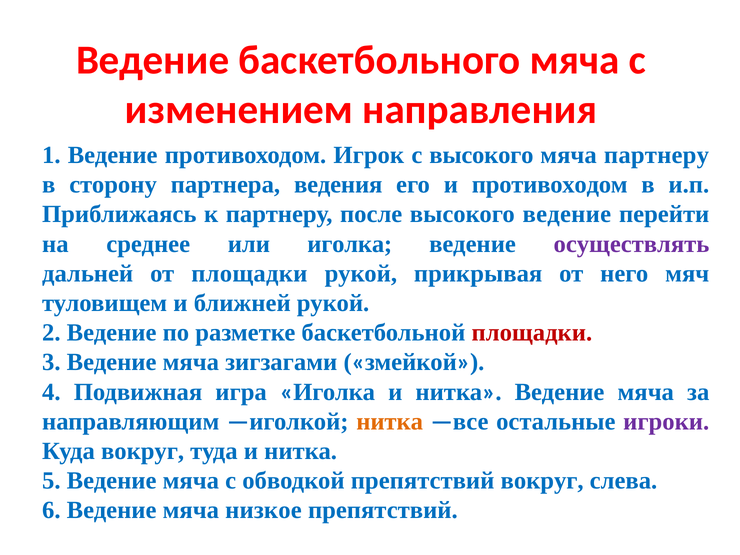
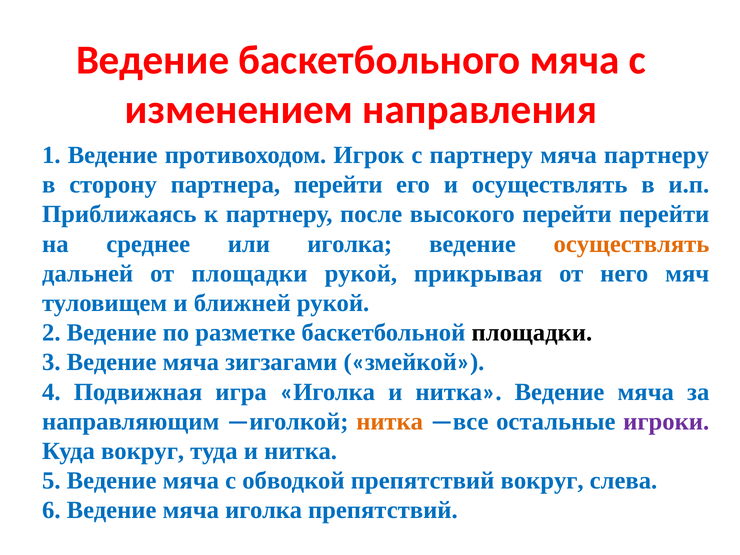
с высокого: высокого -> партнеру (481, 155)
партнера ведения: ведения -> перейти (338, 185)
и противоходом: противоходом -> осуществлять (550, 185)
высокого ведение: ведение -> перейти (567, 214)
осуществлять colour: purple -> orange (631, 244)
площадки colour: red -> black (532, 333)
мяча низкое: низкое -> иголка (264, 510)
